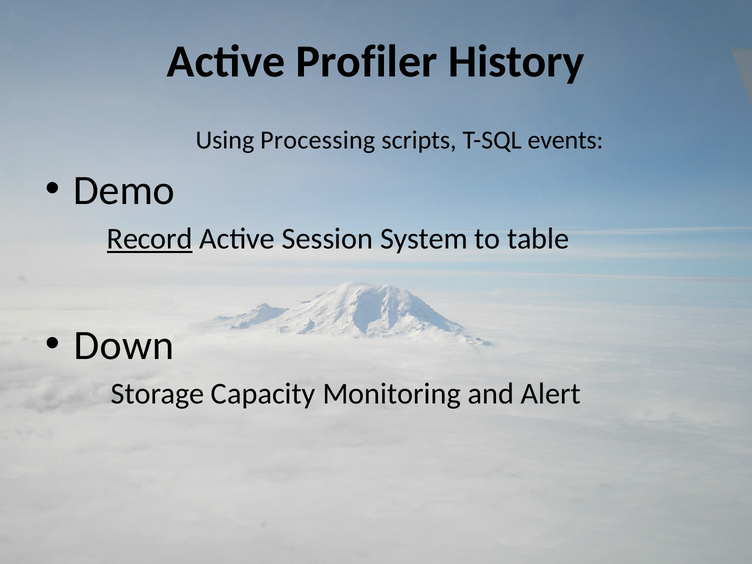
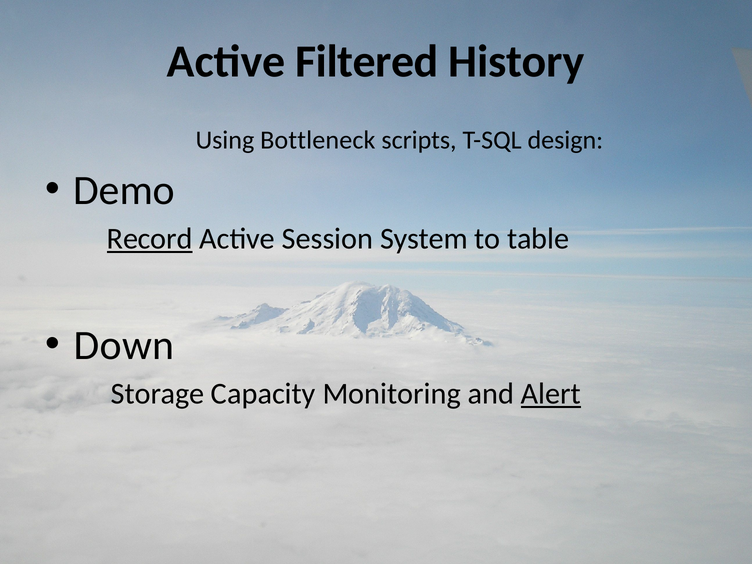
Profiler: Profiler -> Filtered (367, 62)
Processing: Processing -> Bottleneck (318, 140)
events: events -> design (565, 140)
Alert underline: none -> present (551, 394)
